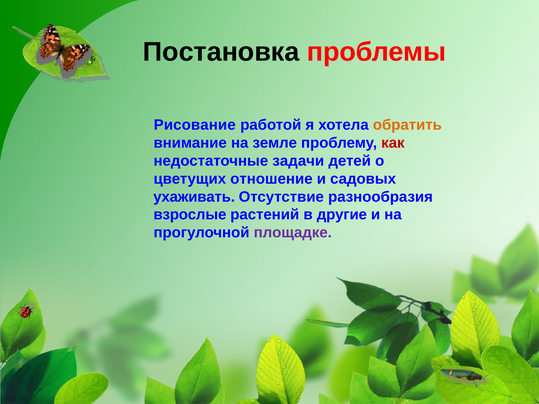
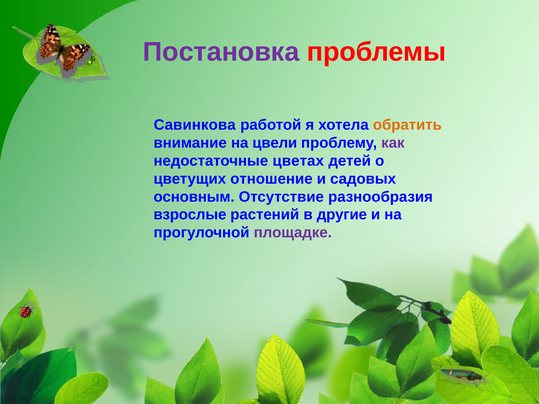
Постановка colour: black -> purple (221, 52)
Рисование: Рисование -> Савинкова (195, 125)
земле: земле -> цвели (275, 143)
как colour: red -> purple (393, 143)
задачи: задачи -> цветах (298, 161)
ухаживать: ухаживать -> основным (194, 197)
